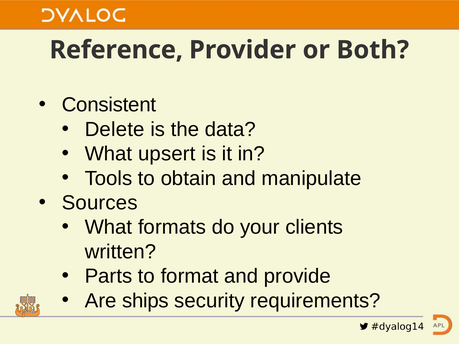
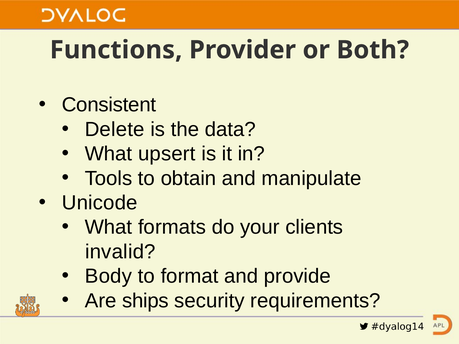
Reference: Reference -> Functions (116, 50)
Sources: Sources -> Unicode (100, 203)
written: written -> invalid (120, 252)
Parts: Parts -> Body (108, 276)
